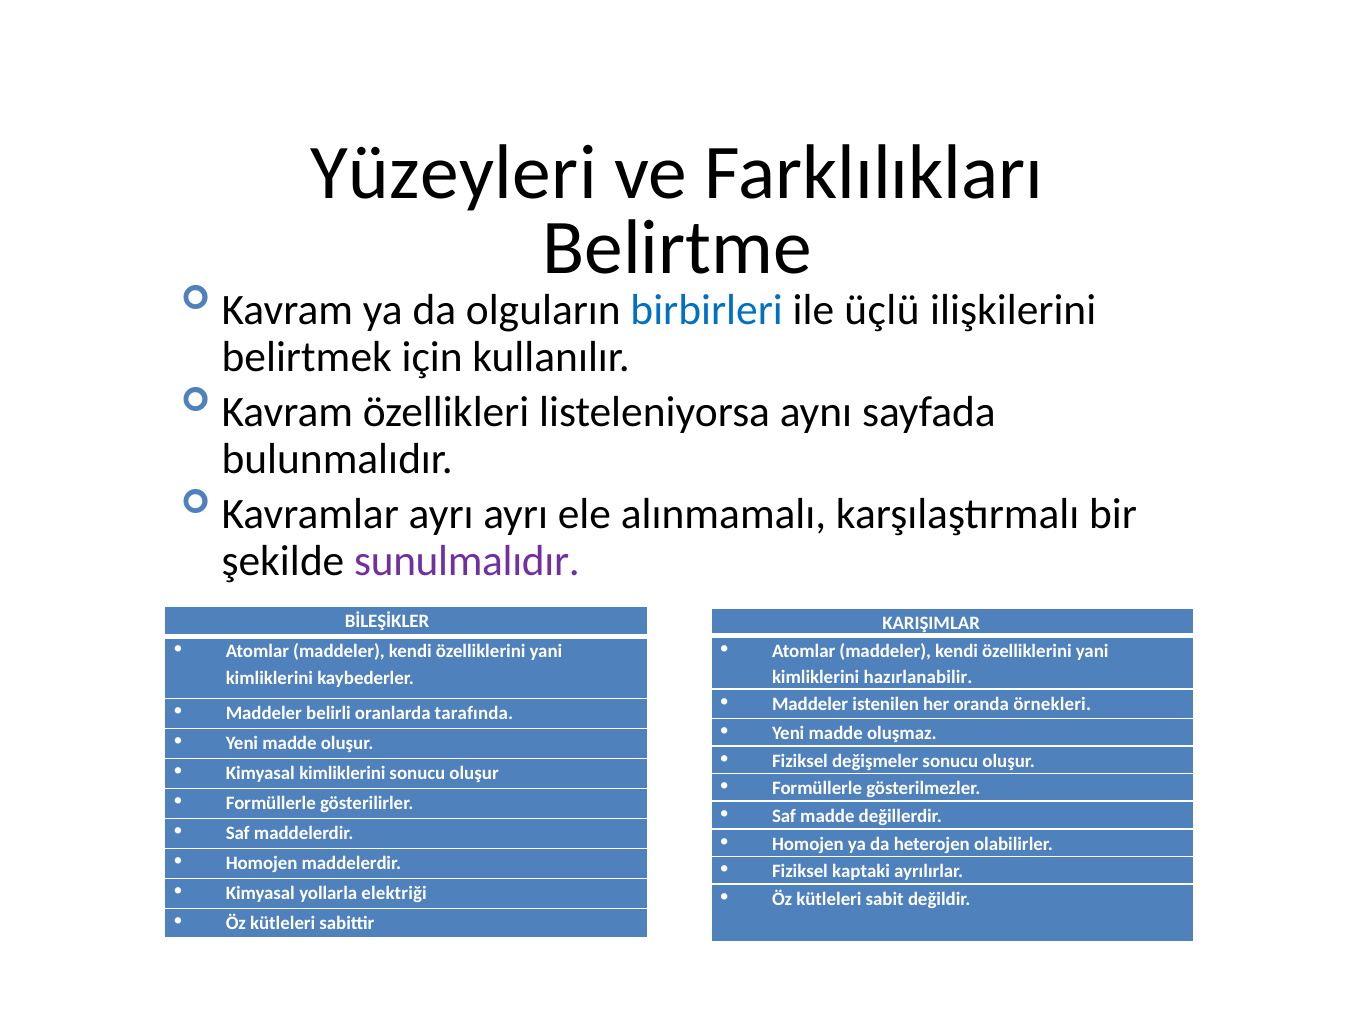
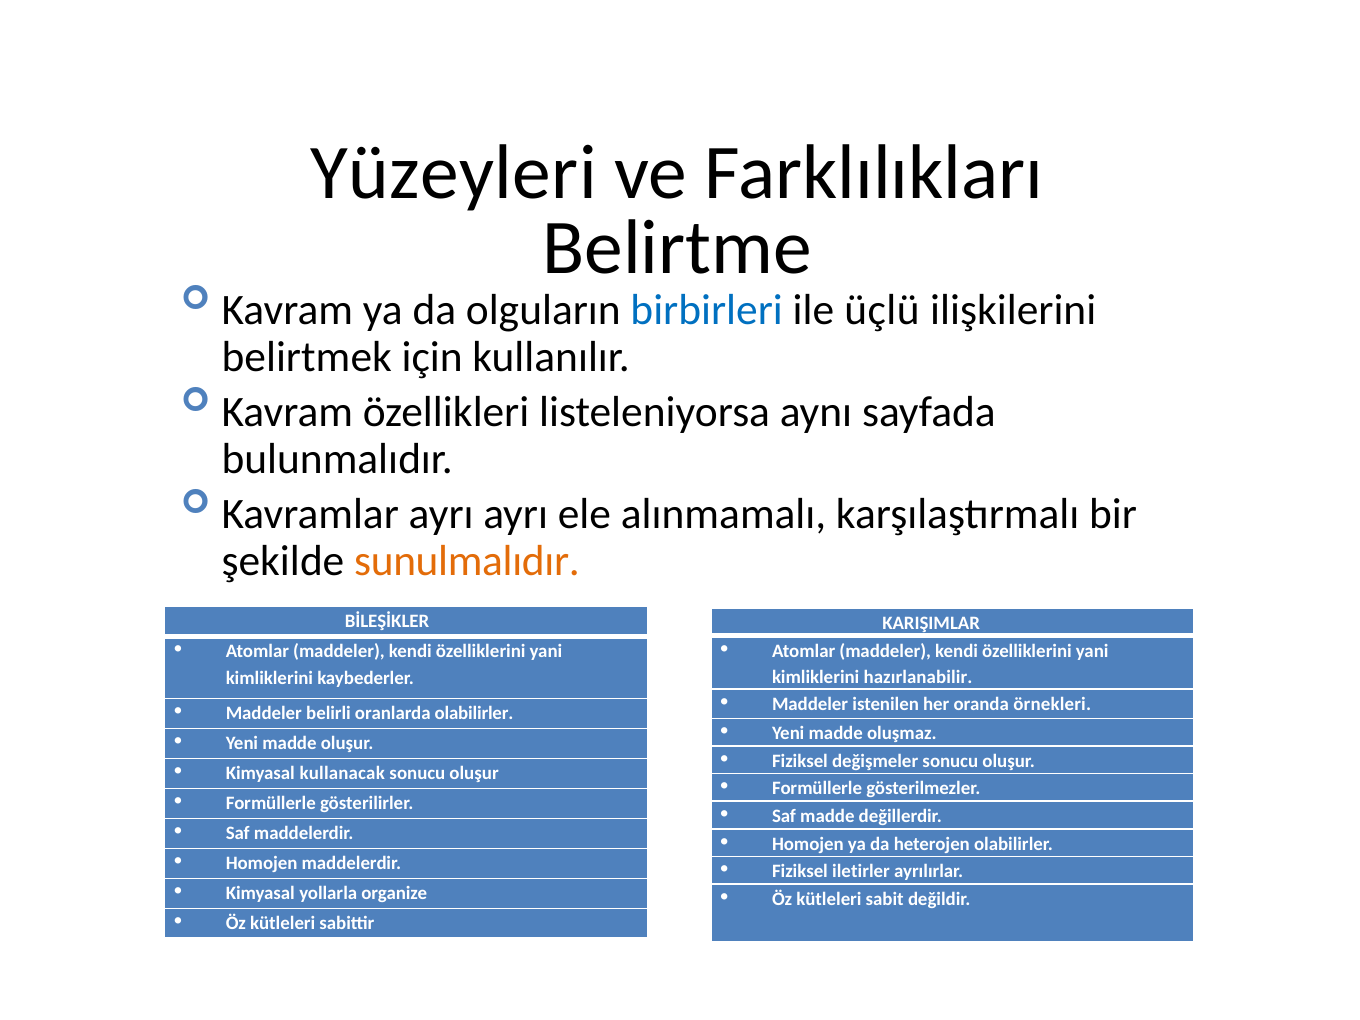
sunulmalıdır colour: purple -> orange (467, 561)
oranlarda tarafında: tarafında -> olabilirler (474, 713)
Kimyasal kimliklerini: kimliklerini -> kullanacak (342, 773)
kaptaki: kaptaki -> iletirler (861, 872)
elektriği: elektriği -> organize (394, 893)
